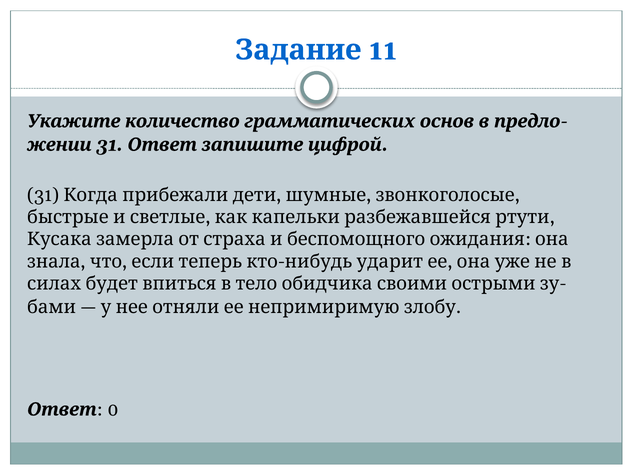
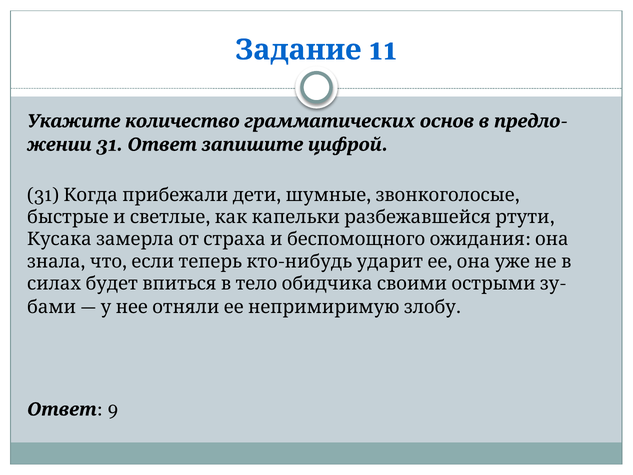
0: 0 -> 9 (113, 409)
